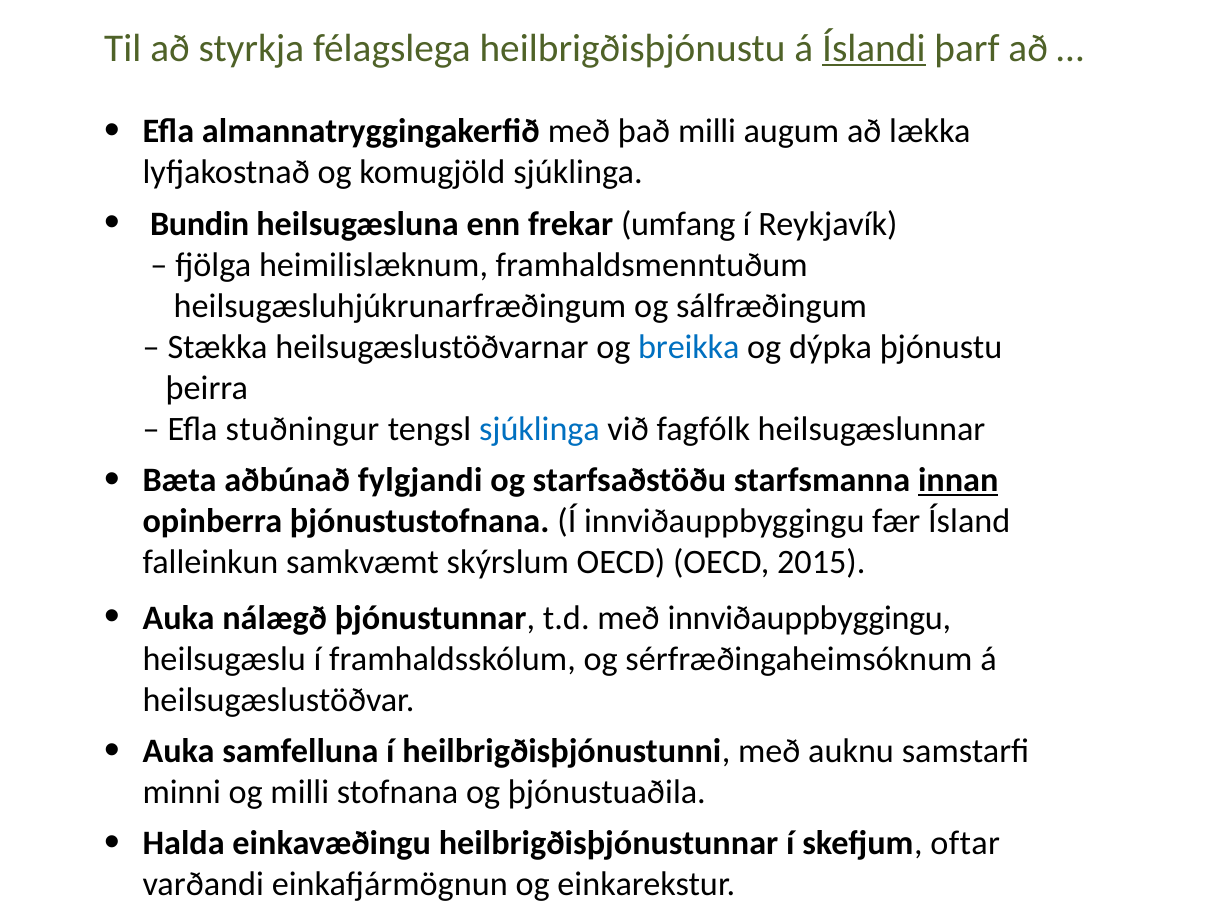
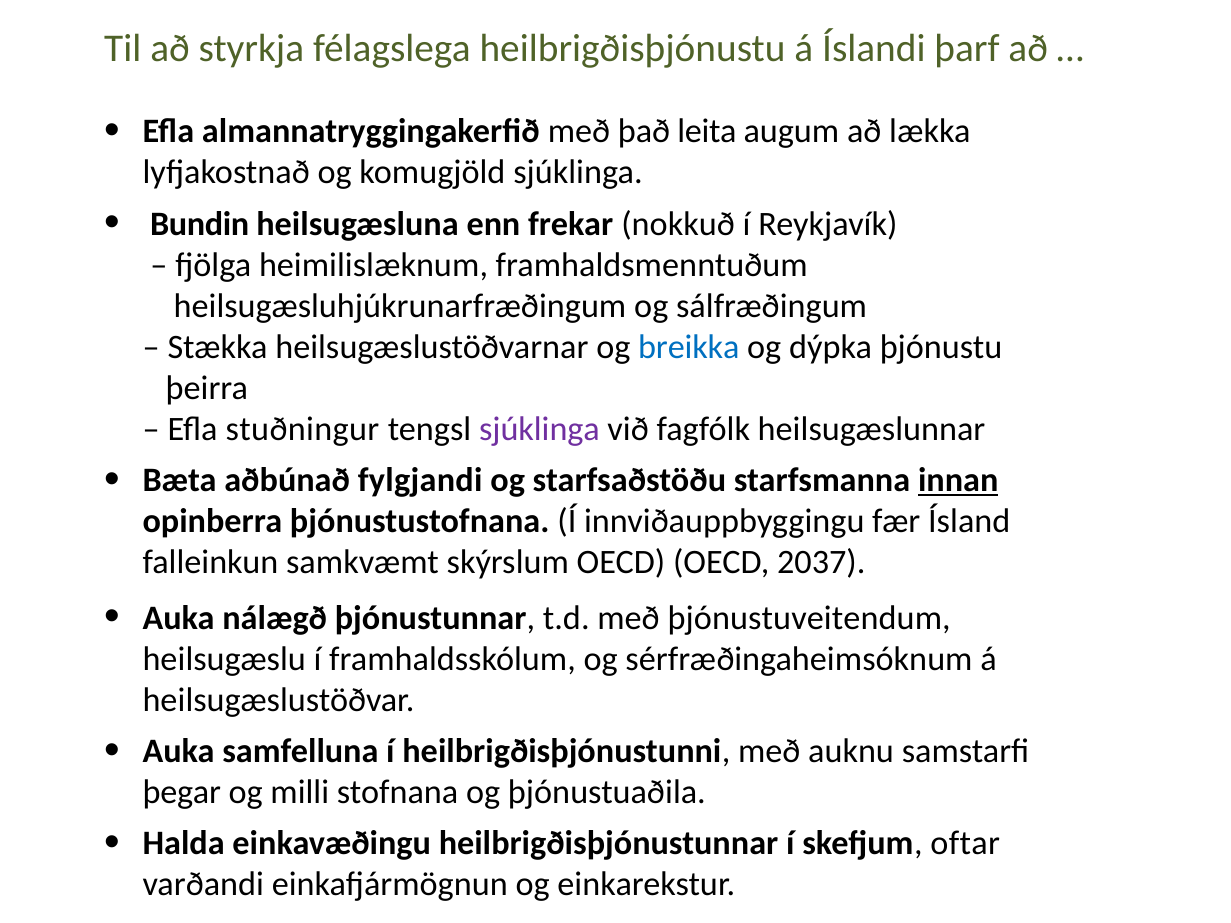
Íslandi underline: present -> none (874, 48)
það milli: milli -> leita (707, 132)
umfang: umfang -> nokkuð (678, 224)
sjúklinga colour: blue -> purple (539, 429)
2015: 2015 -> 2037 (821, 563)
með innviðauppbyggingu: innviðauppbyggingu -> þjónustuveitendum (809, 618)
minni: minni -> þegar (182, 792)
